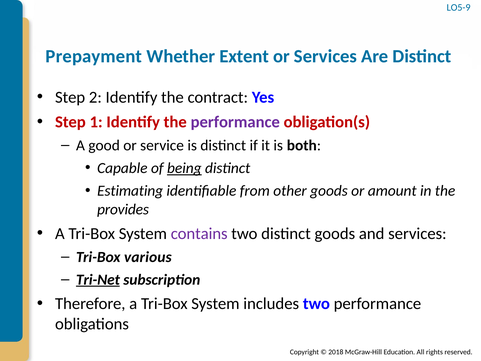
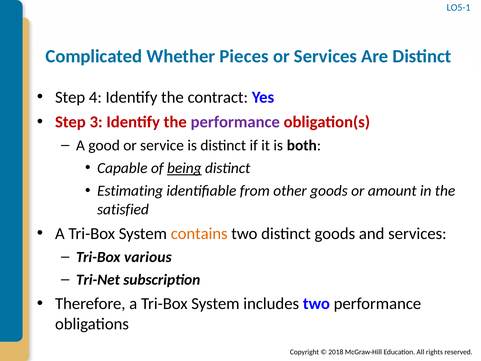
LO5-9: LO5-9 -> LO5-1 (459, 7)
Prepayment: Prepayment -> Complicated (94, 56)
Extent: Extent -> Pieces (244, 56)
2: 2 -> 4 (95, 97)
1: 1 -> 3 (96, 122)
provides: provides -> satisfied (123, 209)
contains colour: purple -> orange (199, 233)
Tri-Net underline: present -> none (98, 279)
